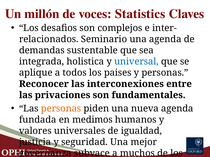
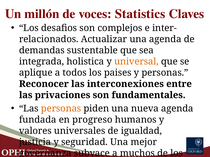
Seminario: Seminario -> Actualizar (104, 39)
universal colour: blue -> orange (136, 62)
medimos: medimos -> progreso (92, 120)
